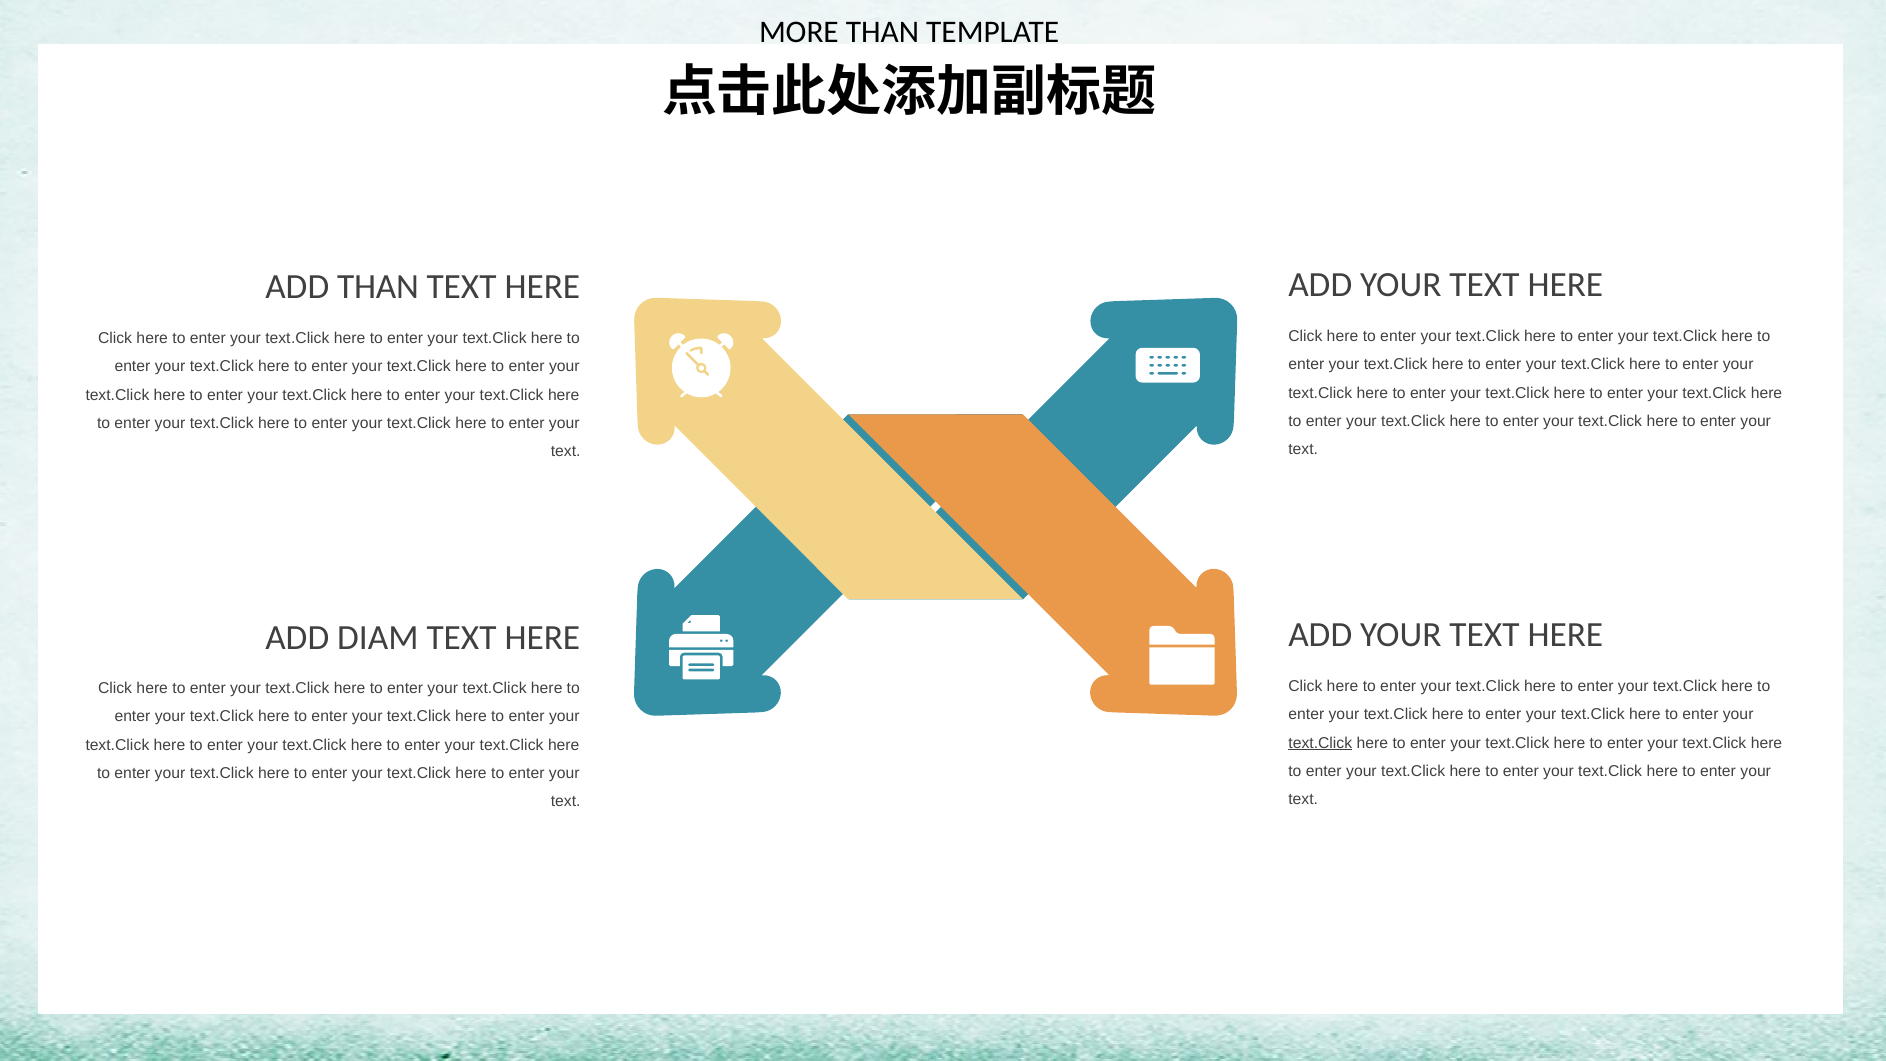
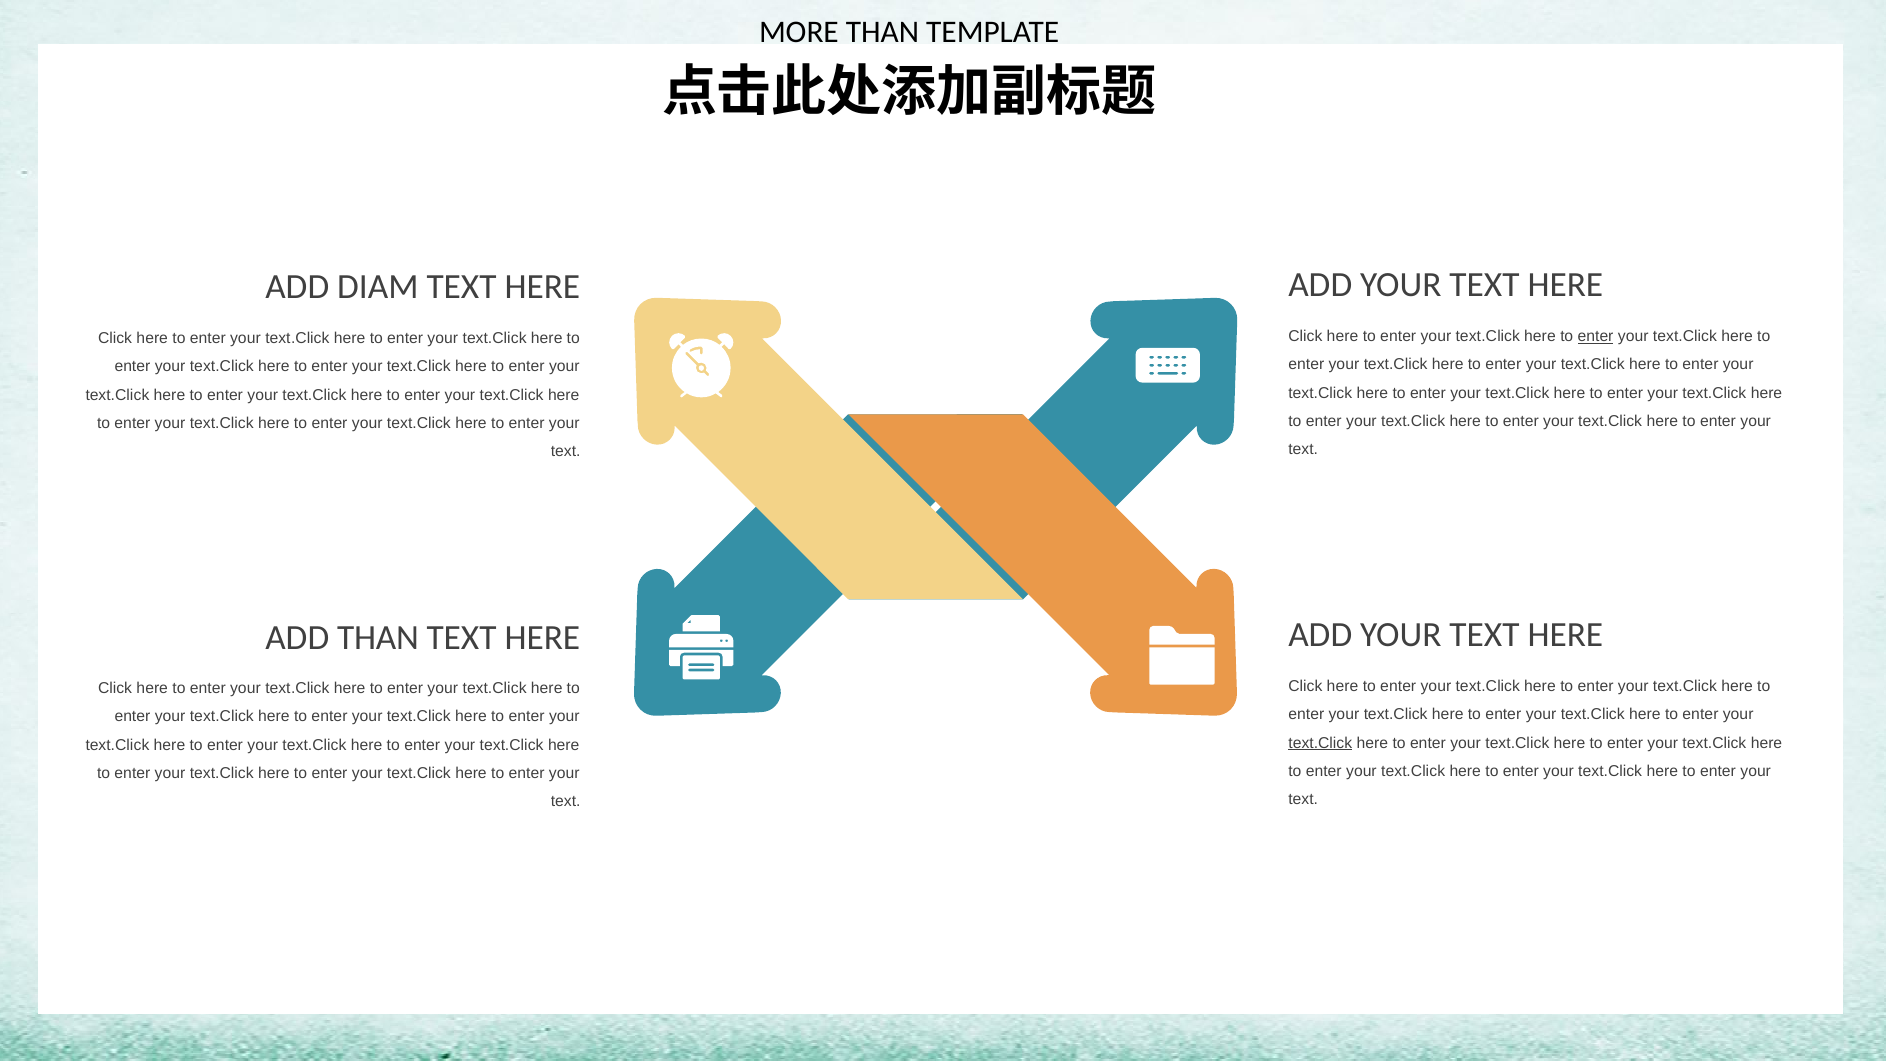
ADD THAN: THAN -> DIAM (378, 287)
enter underline: none -> present (1596, 336)
ADD DIAM: DIAM -> THAN (378, 637)
